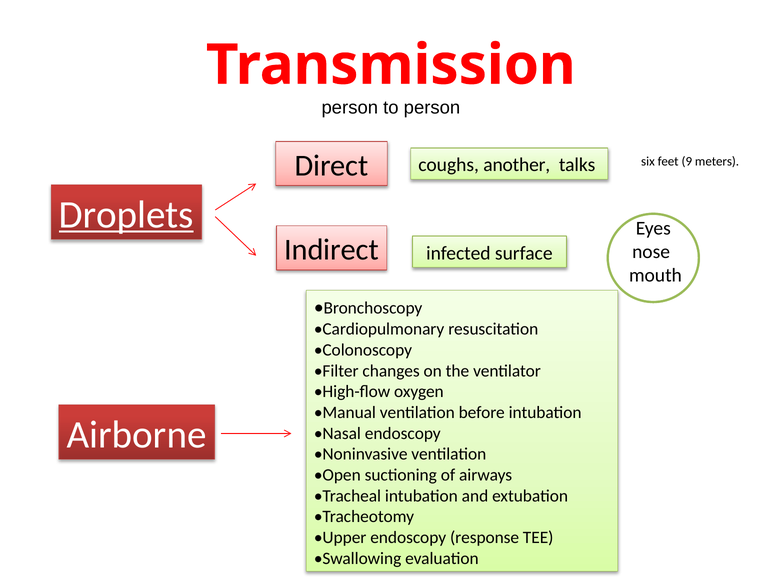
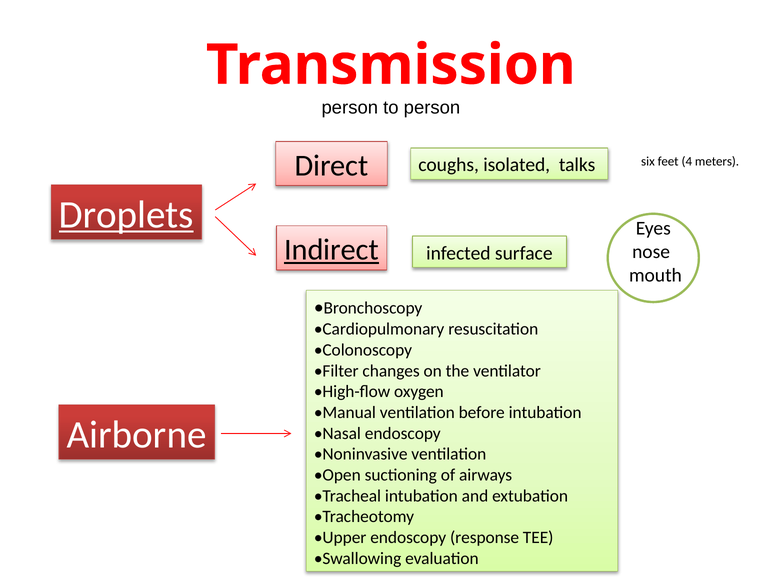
9: 9 -> 4 (687, 162)
another: another -> isolated (517, 165)
Indirect underline: none -> present (331, 250)
